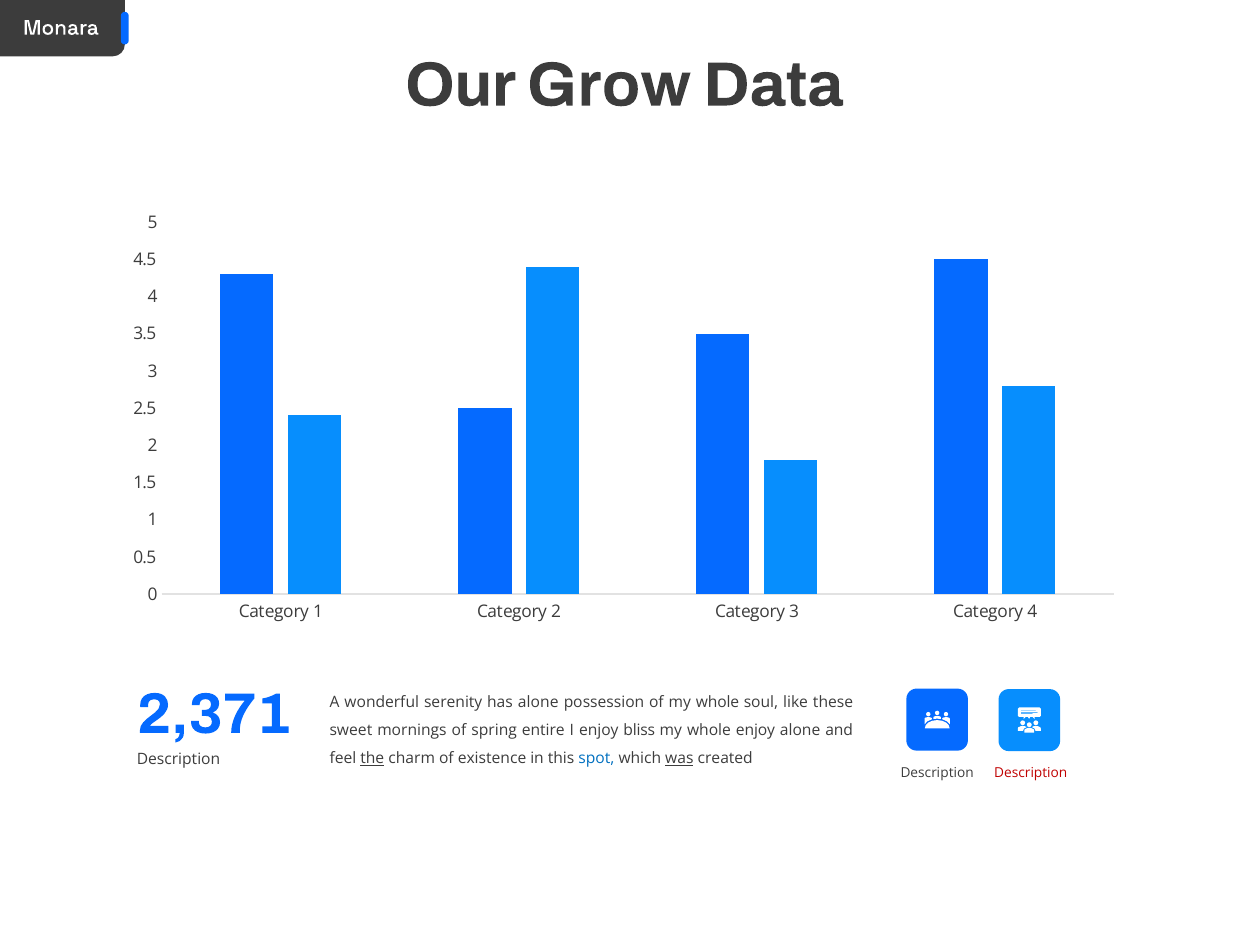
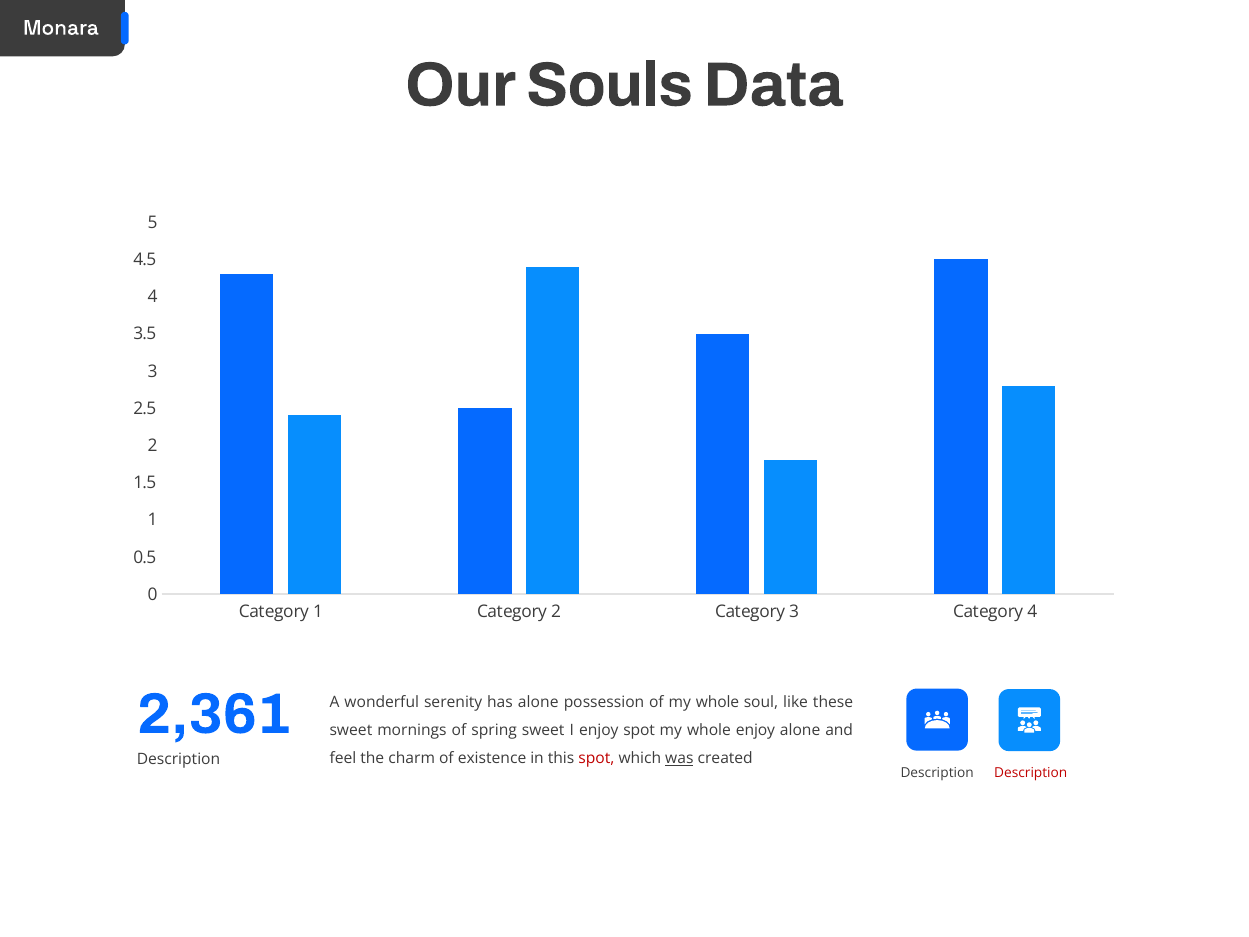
Grow: Grow -> Souls (609, 85)
2,371: 2,371 -> 2,361 (214, 714)
spring entire: entire -> sweet (543, 730)
enjoy bliss: bliss -> spot (639, 730)
the underline: present -> none (372, 758)
spot colour: blue -> red (596, 758)
